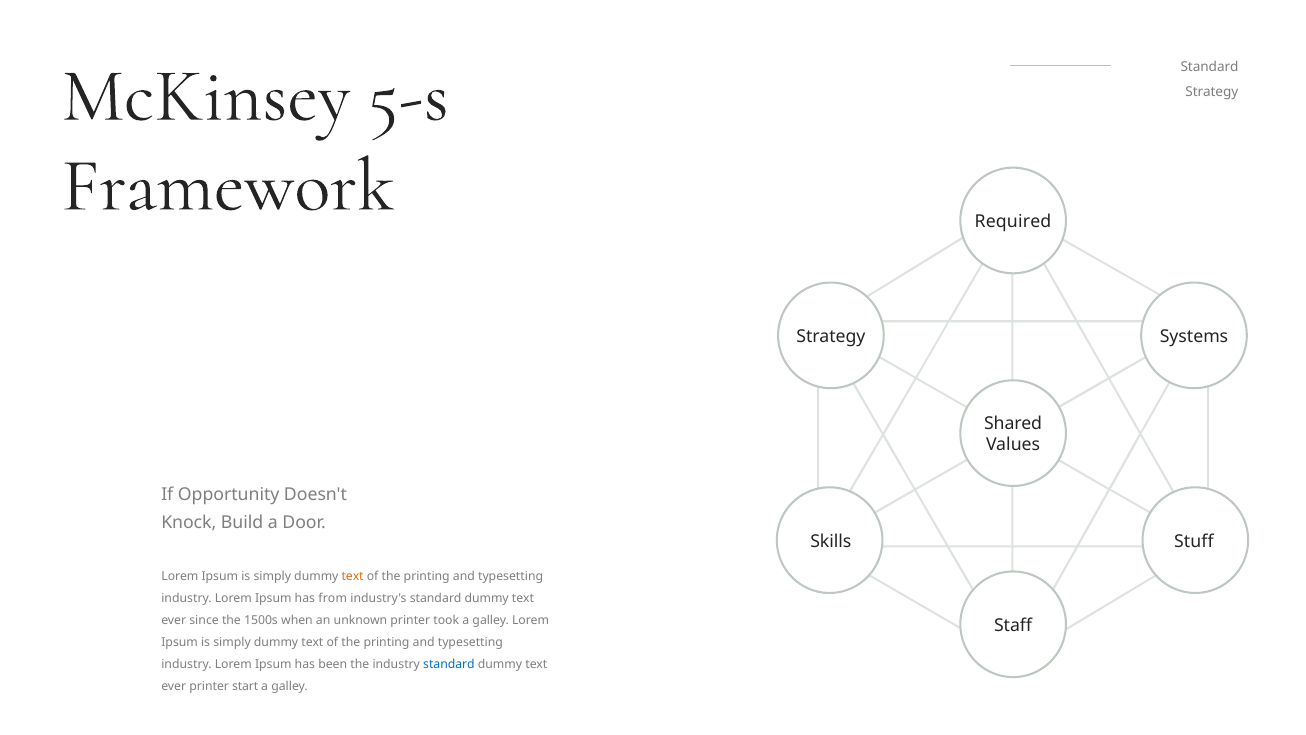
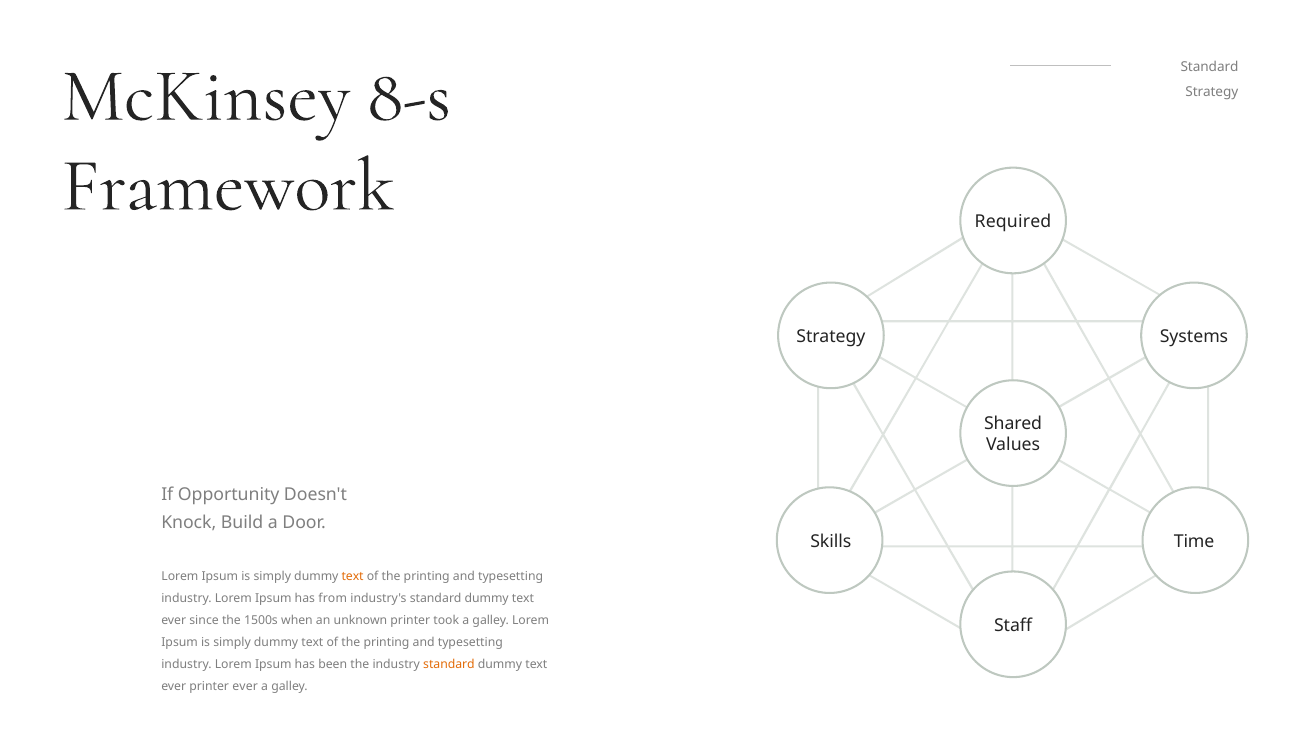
5-s: 5-s -> 8-s (409, 95)
Stuff: Stuff -> Time (1194, 541)
standard colour: blue -> orange (449, 664)
printer start: start -> ever (245, 687)
